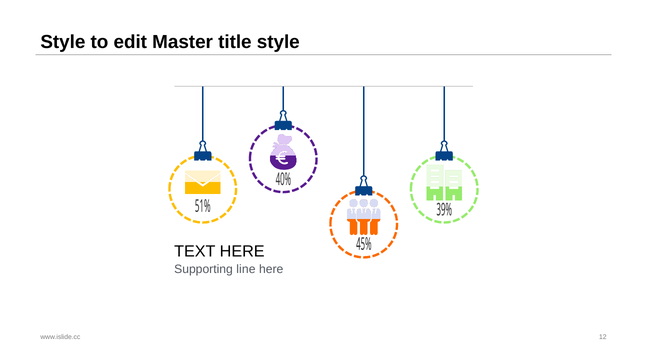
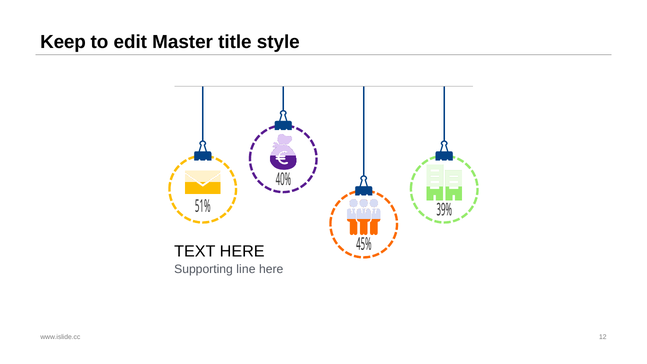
Style: Style -> Keep (63, 42)
